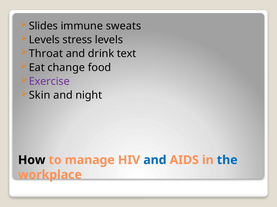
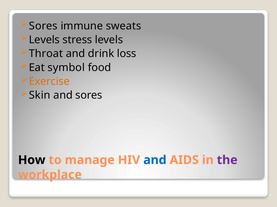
Slides: Slides -> Sores (43, 26)
text: text -> loss (127, 54)
change: change -> symbol (66, 68)
Exercise colour: purple -> orange (49, 82)
and night: night -> sores (89, 96)
the colour: blue -> purple (227, 161)
